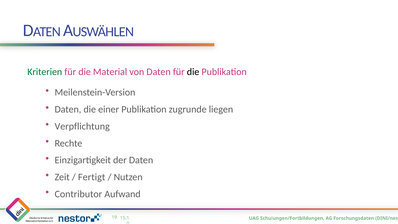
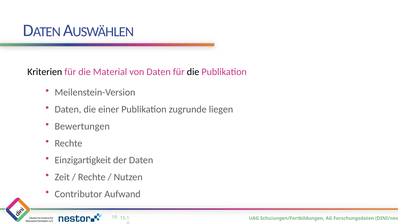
Kriterien colour: green -> black (45, 72)
Verpflichtung: Verpflichtung -> Bewertungen (82, 126)
Fertigt: Fertigt -> Rechte (92, 177)
